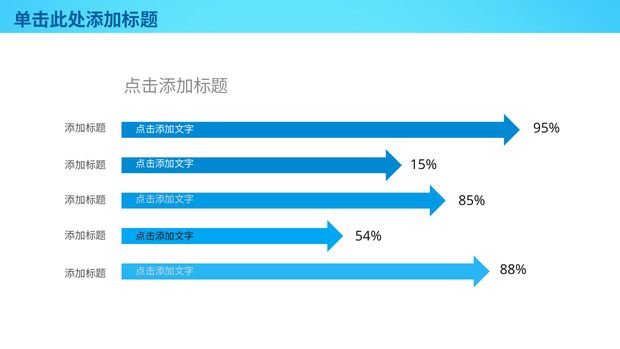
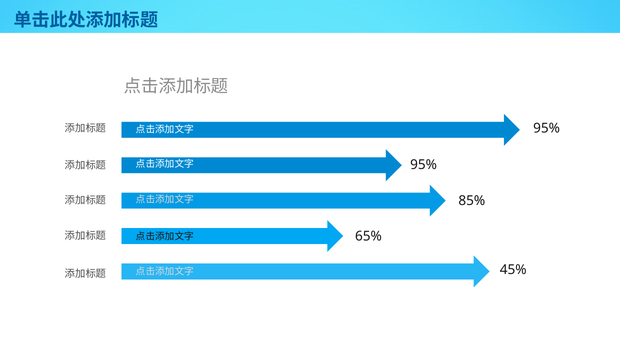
15%: 15% -> 95% (424, 165)
54%: 54% -> 65% (368, 236)
88%: 88% -> 45% (513, 270)
